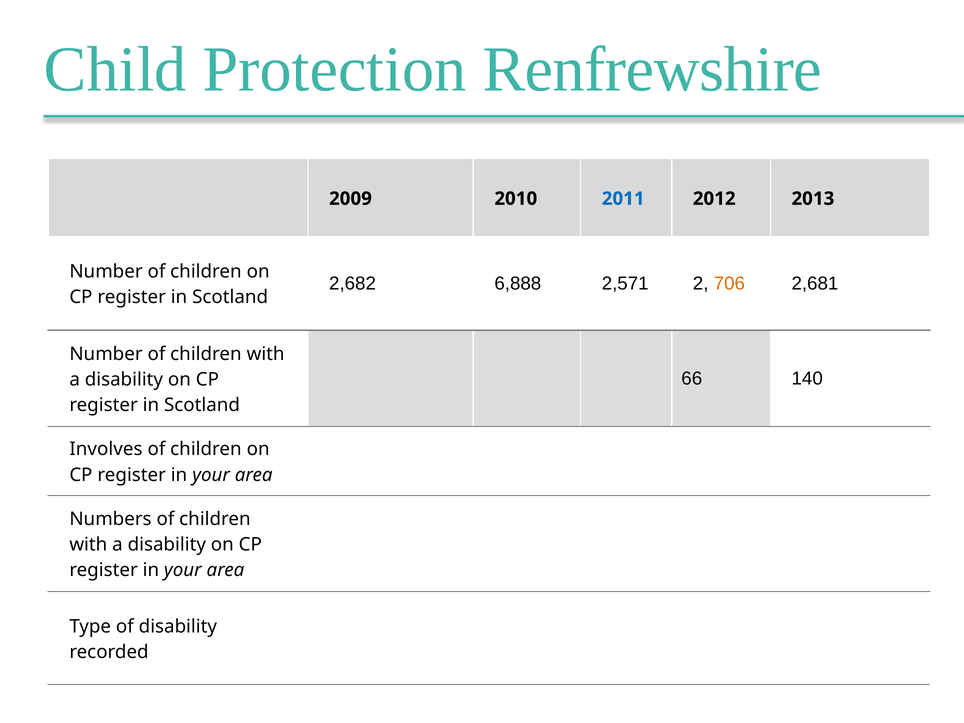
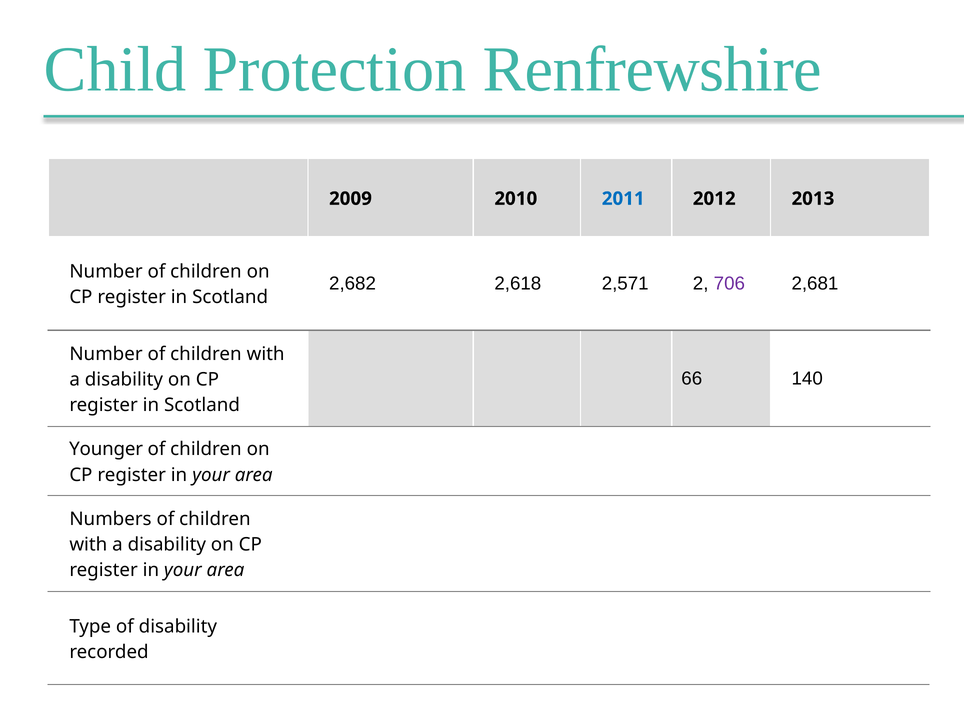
6,888: 6,888 -> 2,618 (518, 284)
706 colour: orange -> purple (729, 284)
Involves: Involves -> Younger (106, 449)
